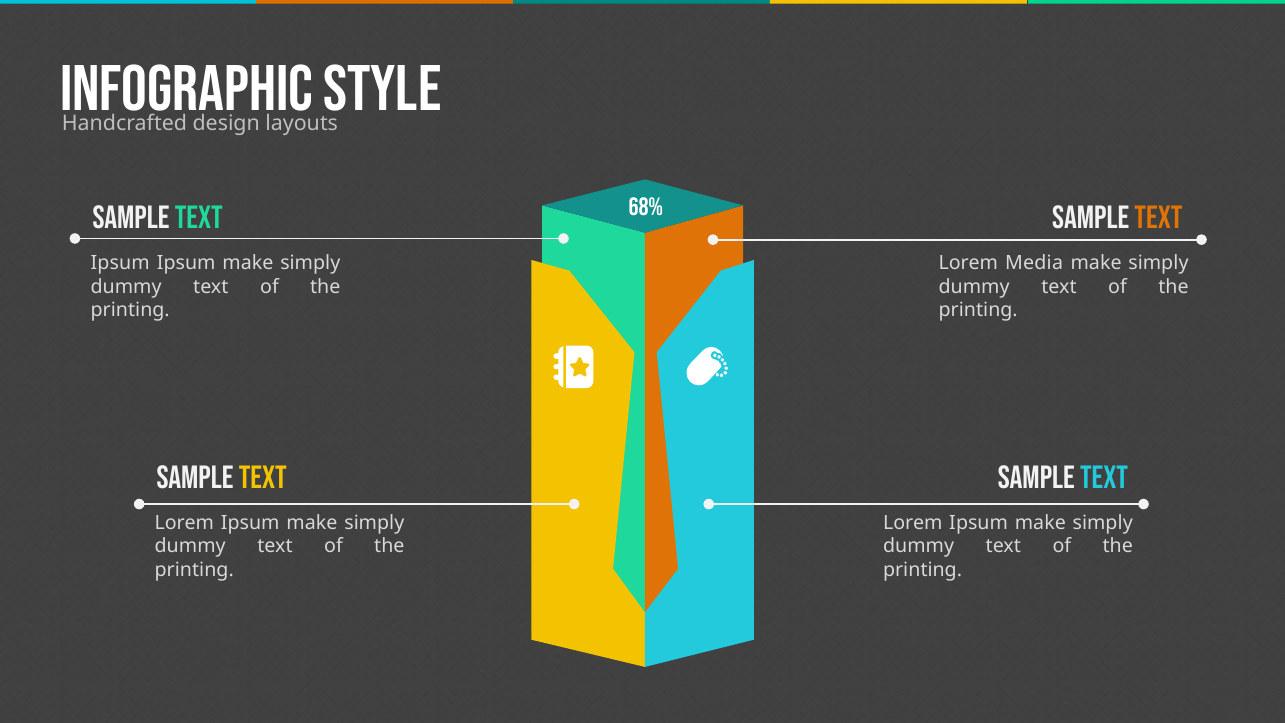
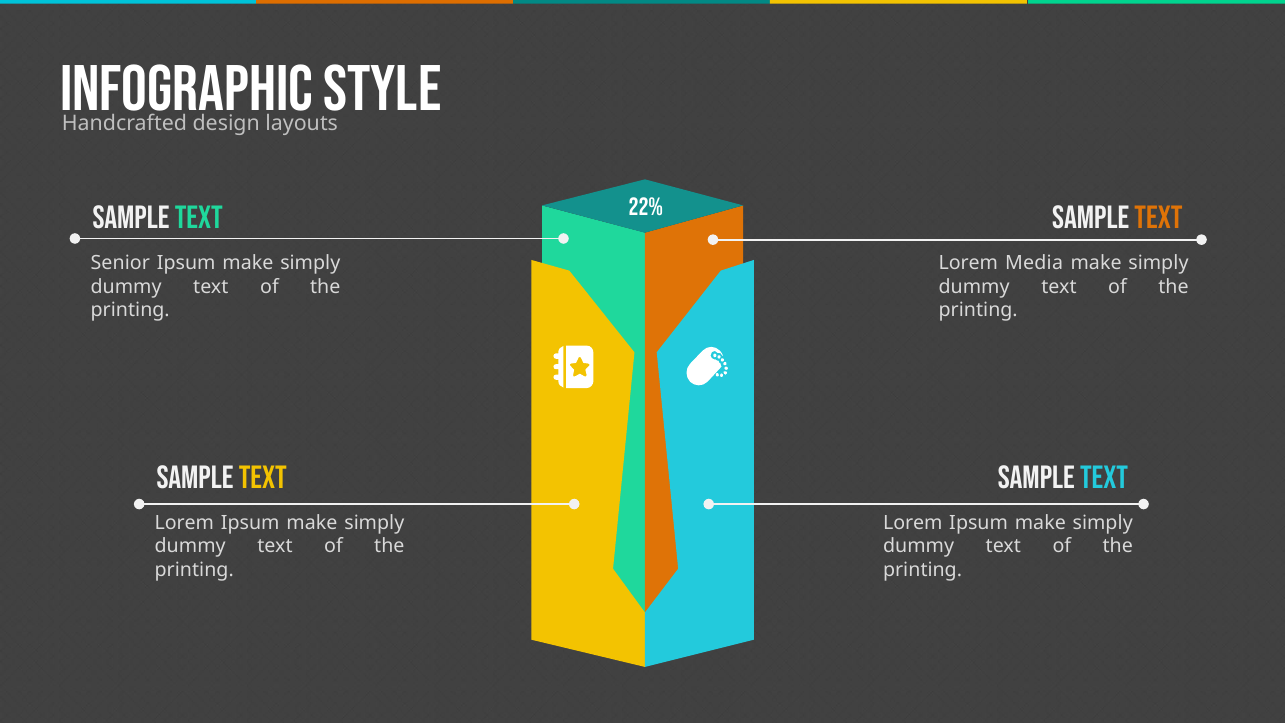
68%: 68% -> 22% (646, 207)
Ipsum: Ipsum -> Senior (120, 263)
